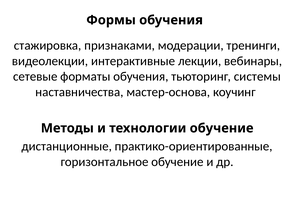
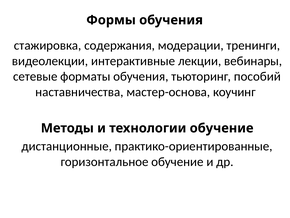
признаками: признаками -> содержания (120, 45)
системы: системы -> пособий (257, 76)
